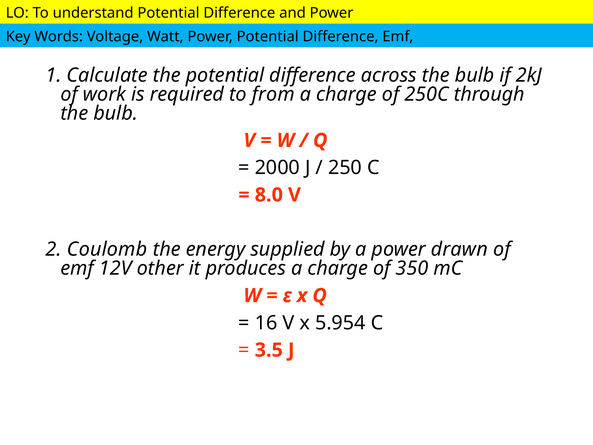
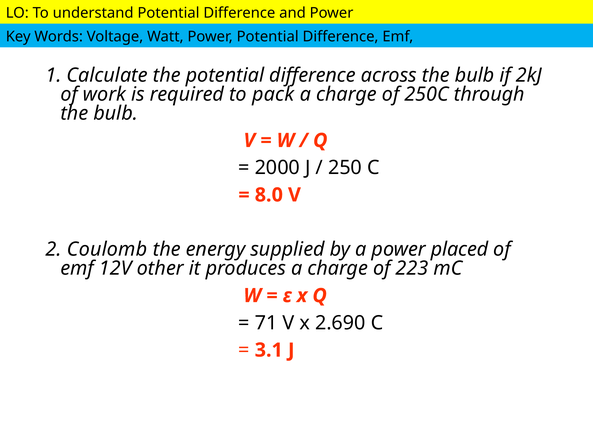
from: from -> pack (273, 94)
drawn: drawn -> placed (460, 249)
350: 350 -> 223 (412, 268)
16: 16 -> 71 (266, 323)
5.954: 5.954 -> 2.690 (340, 323)
3.5: 3.5 -> 3.1 (269, 350)
